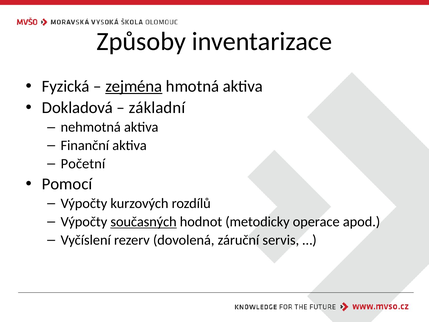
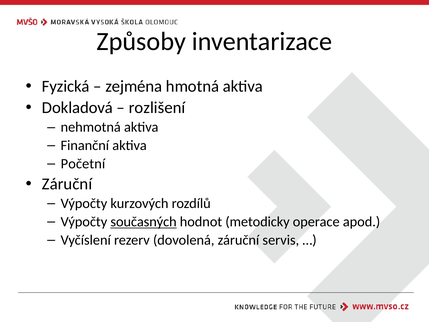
zejména underline: present -> none (134, 86)
základní: základní -> rozlišení (157, 108)
Pomocí: Pomocí -> Záruční (67, 184)
